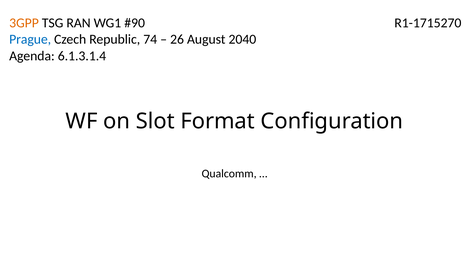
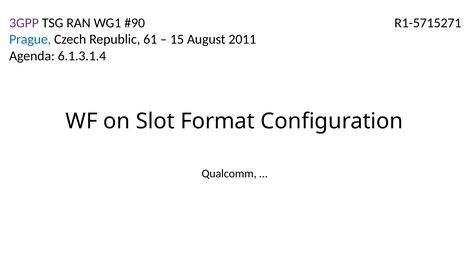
3GPP colour: orange -> purple (24, 23)
R1-1715270: R1-1715270 -> R1-5715271 (428, 23)
74: 74 -> 61 (150, 39)
26: 26 -> 15 (177, 39)
2040: 2040 -> 2011 (242, 39)
